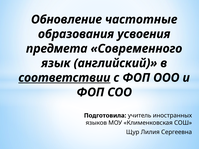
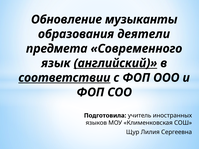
частотные: частотные -> музыканты (141, 20)
усвоения: усвоения -> деятели (144, 34)
английский underline: none -> present (115, 63)
